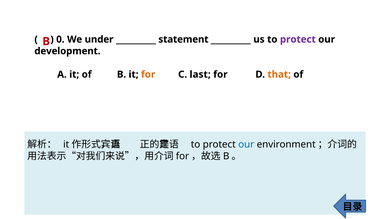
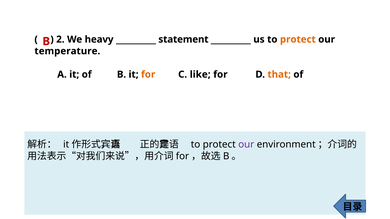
0: 0 -> 2 (60, 39)
under: under -> heavy (99, 39)
protect colour: purple -> orange (298, 39)
development: development -> temperature (67, 51)
last: last -> like (200, 75)
our colour: blue -> purple (246, 145)
